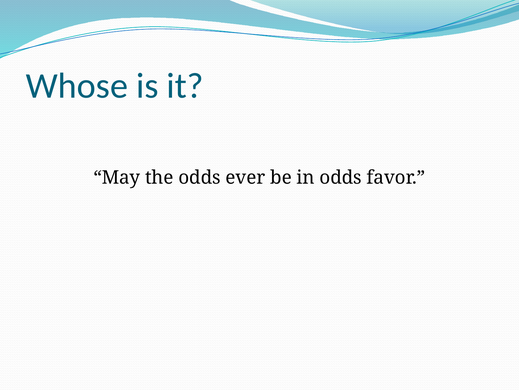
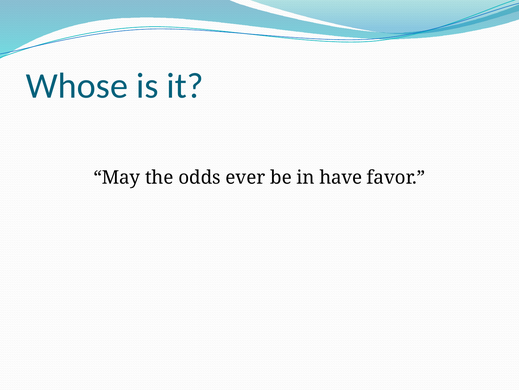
in odds: odds -> have (341, 177)
